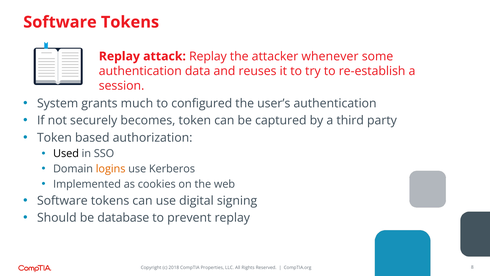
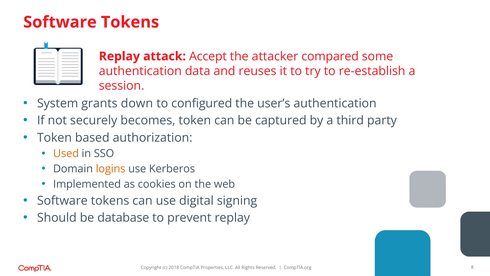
attack Replay: Replay -> Accept (208, 56)
whenever: whenever -> compared (330, 56)
much: much -> down (137, 103)
Used colour: black -> orange (66, 154)
